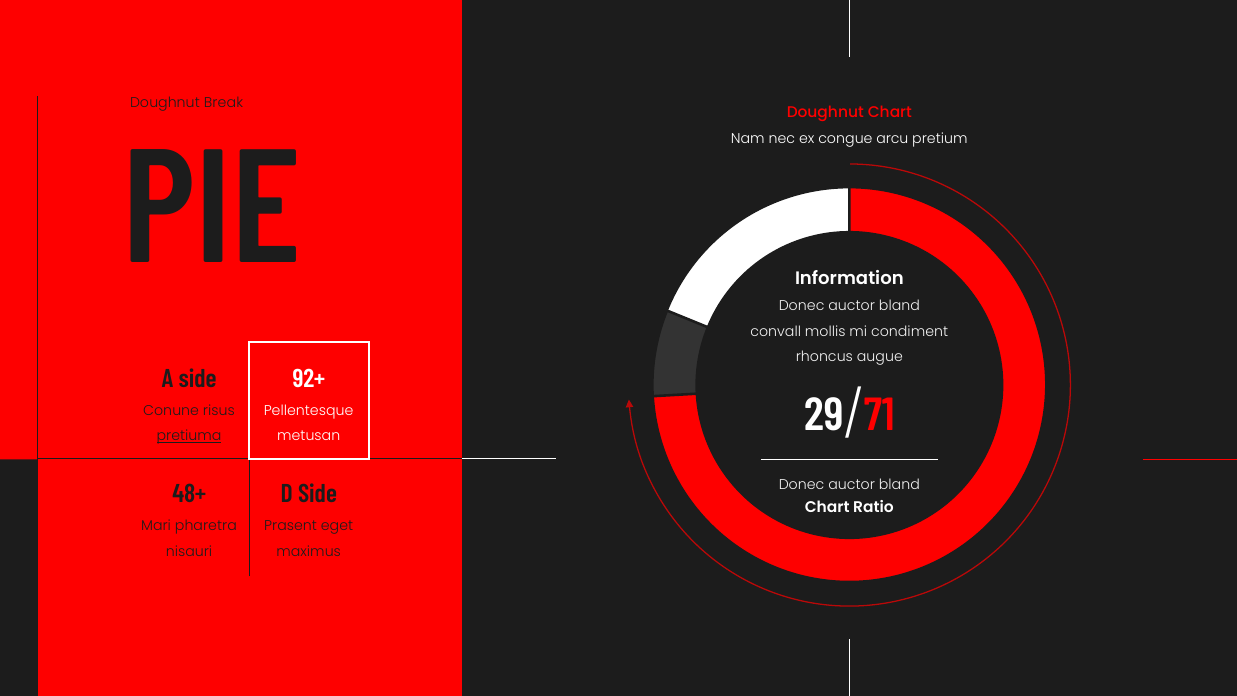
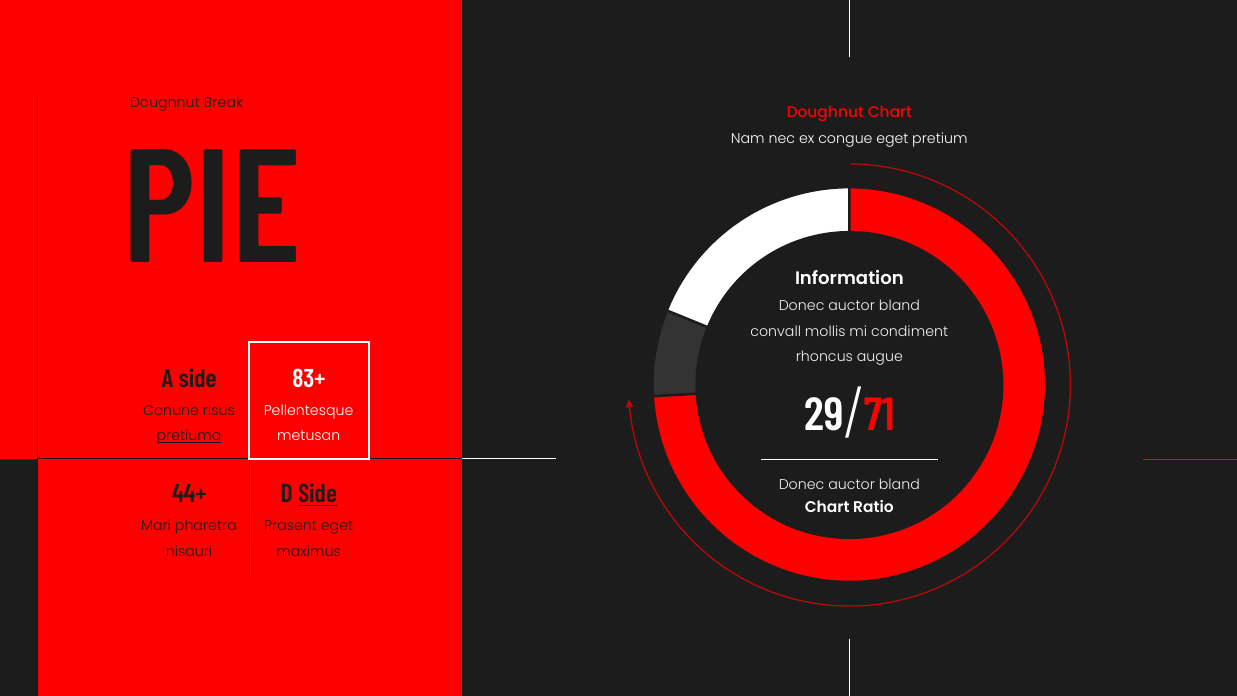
congue arcu: arcu -> eget (892, 139)
92+: 92+ -> 83+ (309, 379)
48+: 48+ -> 44+ (189, 494)
Side underline: none -> present (318, 494)
